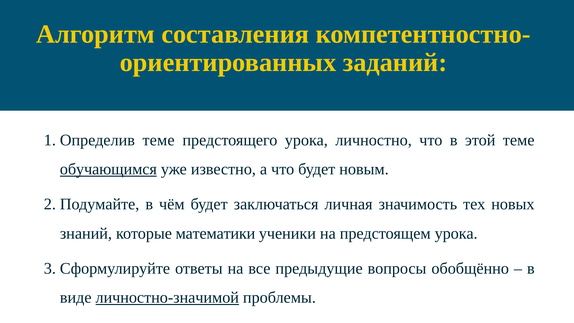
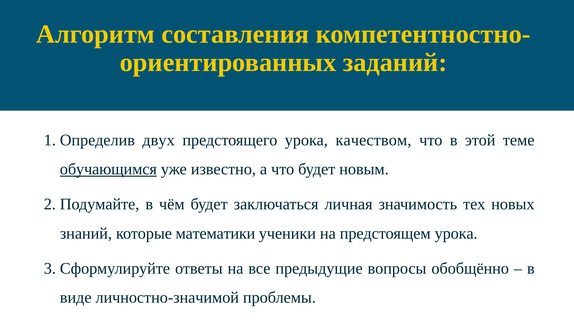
теме: теме -> двух (159, 140)
личностно: личностно -> качеством (373, 140)
личностно-значимой underline: present -> none (167, 297)
